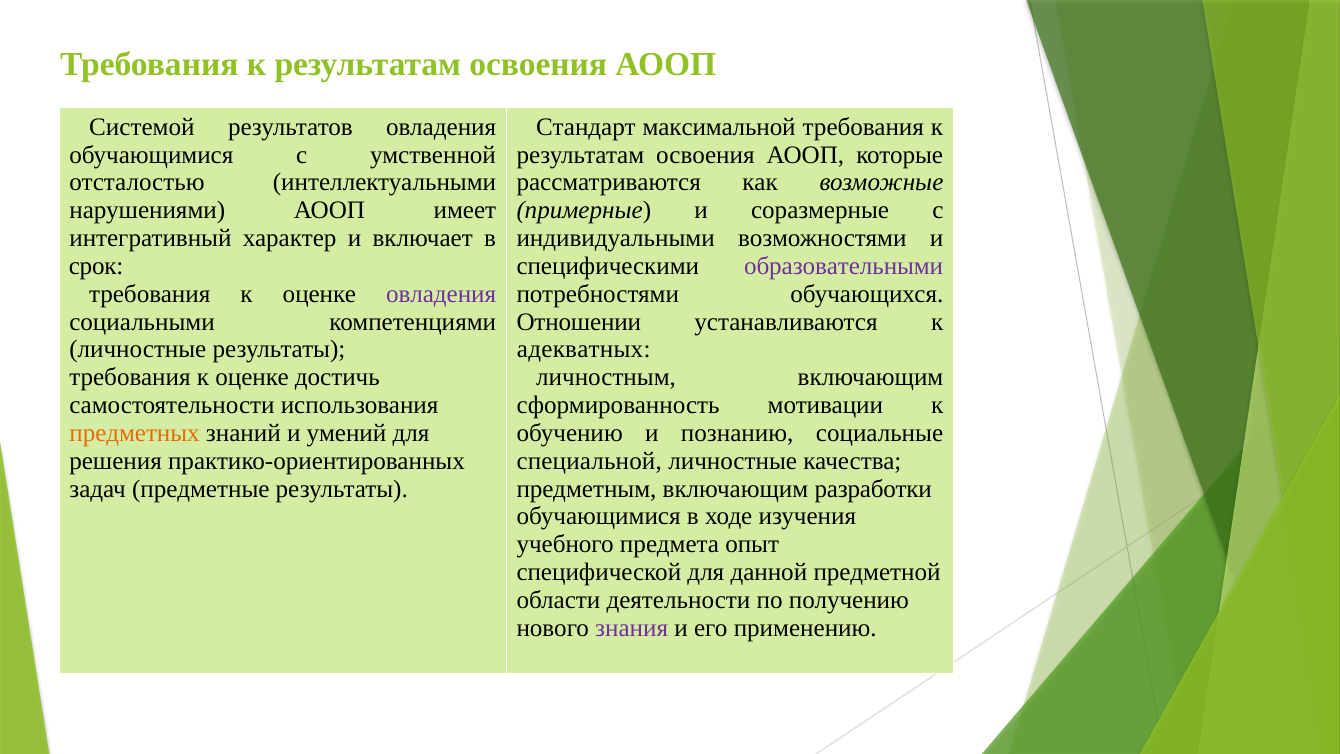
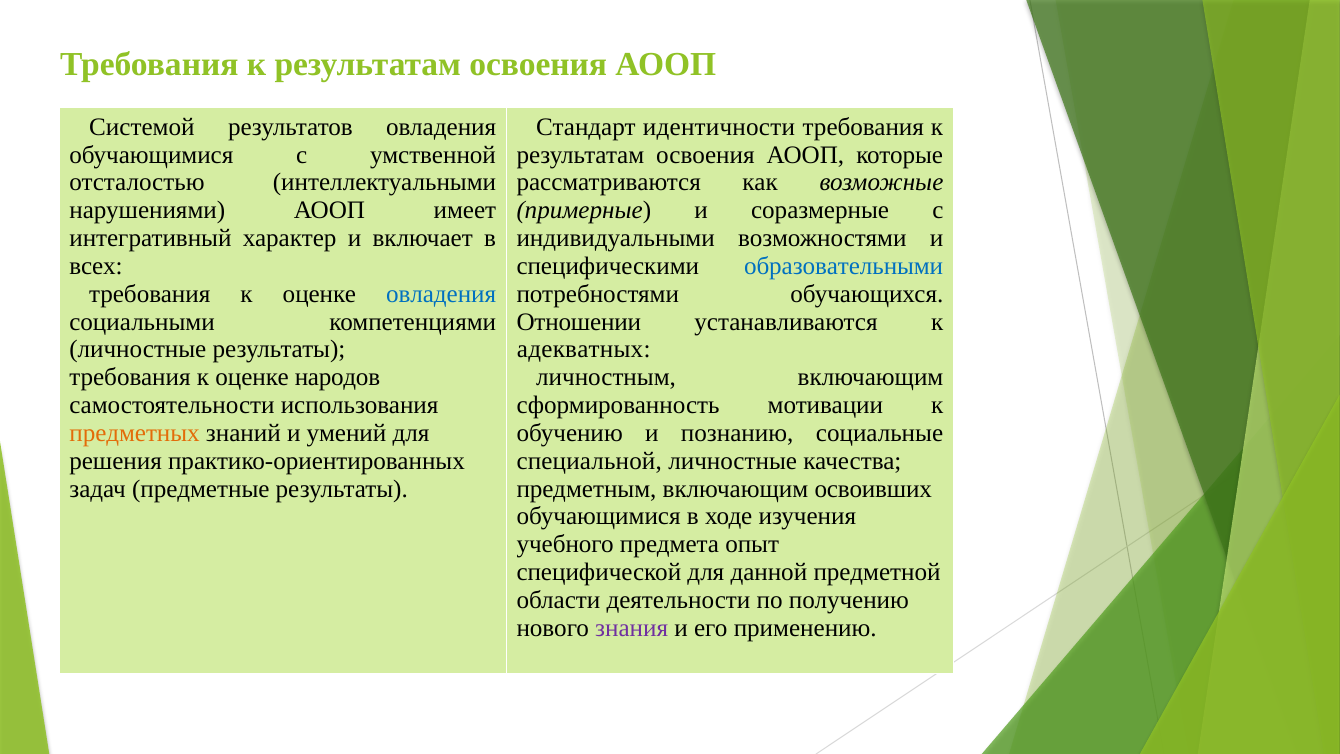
максимальной: максимальной -> идентичности (719, 127)
срок: срок -> всех (96, 266)
образовательными colour: purple -> blue (844, 266)
овладения colour: purple -> blue (441, 294)
достичь: достичь -> народов (337, 377)
разработки: разработки -> освоивших (873, 489)
